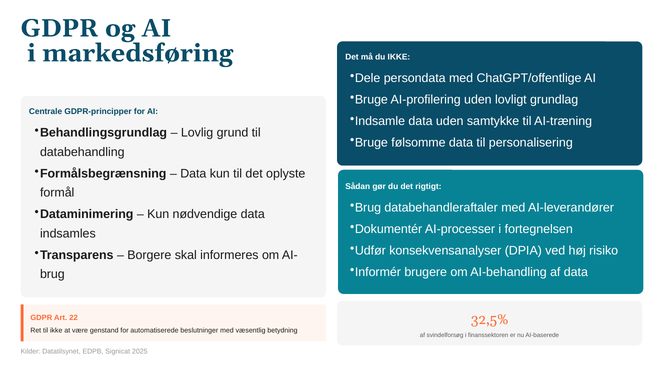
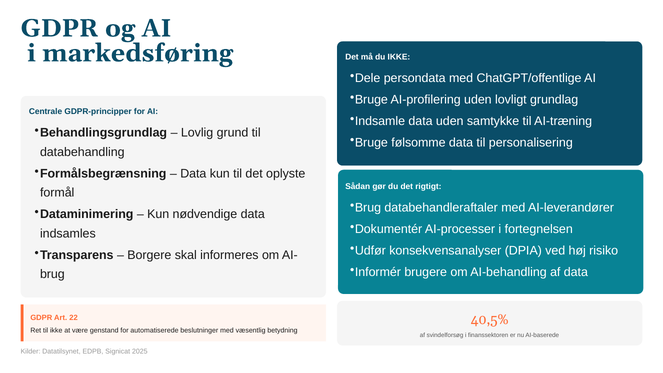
32,5%: 32,5% -> 40,5% (490, 320)
